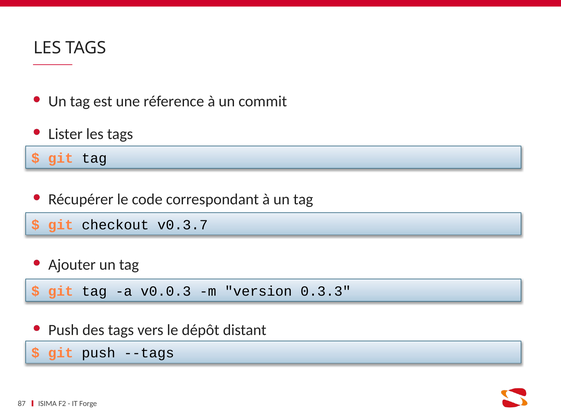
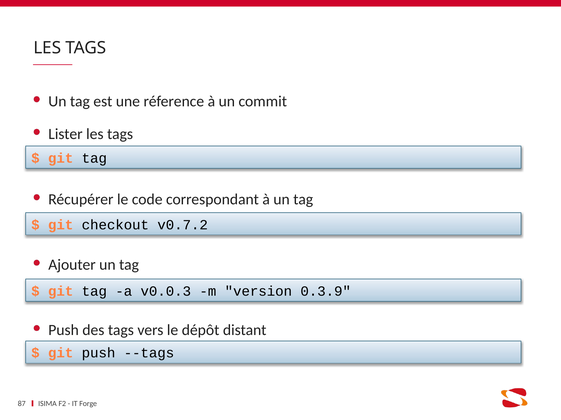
v0.3.7: v0.3.7 -> v0.7.2 (183, 225)
0.3.3: 0.3.3 -> 0.3.9 (326, 292)
